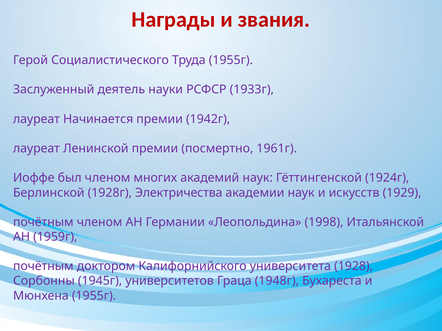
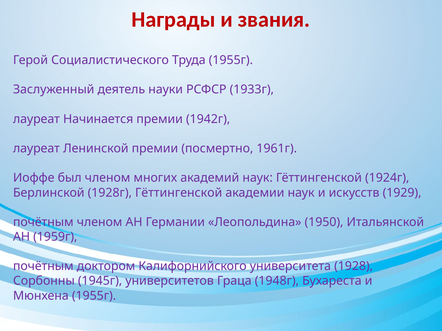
1928г Электричества: Электричества -> Гёттингенской (179, 193)
1998: 1998 -> 1950 (324, 222)
